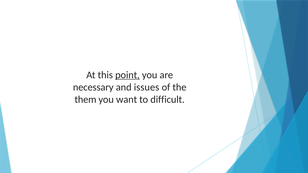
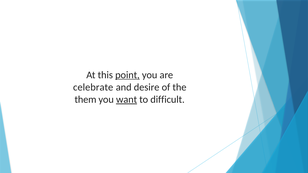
necessary: necessary -> celebrate (93, 87)
issues: issues -> desire (147, 87)
want underline: none -> present (127, 100)
